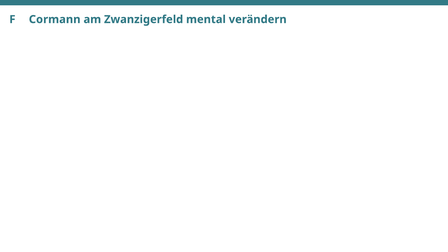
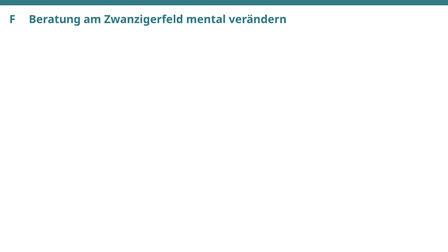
Cormann: Cormann -> Beratung (55, 19)
